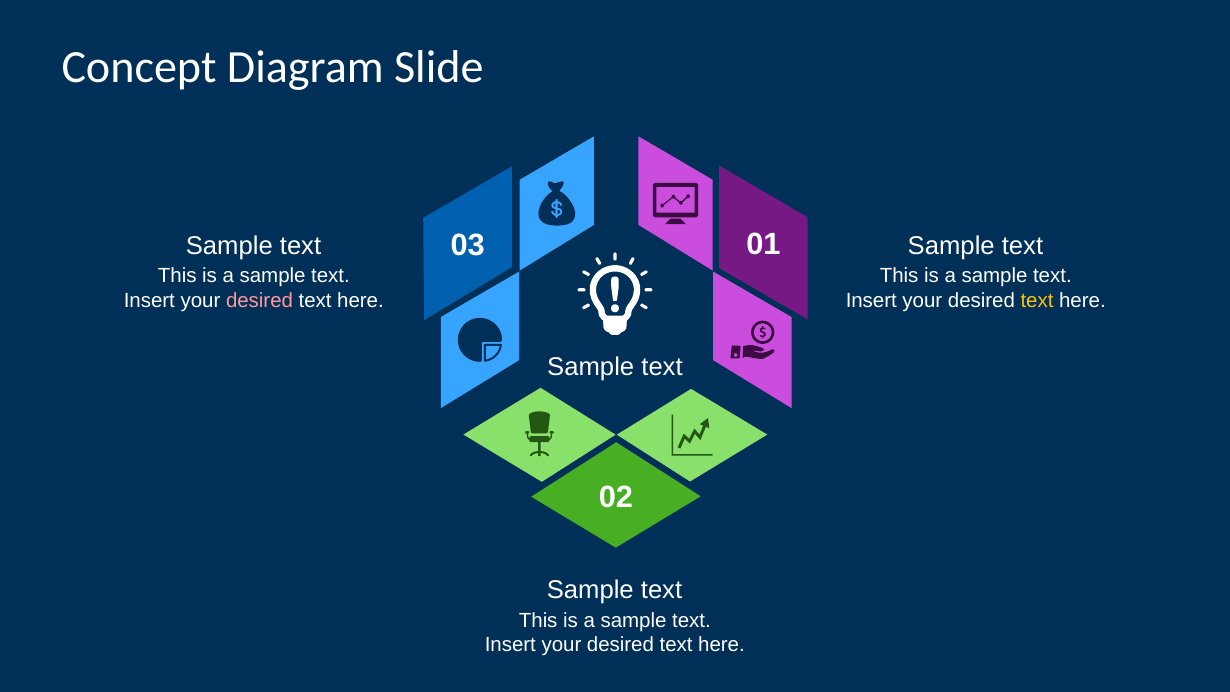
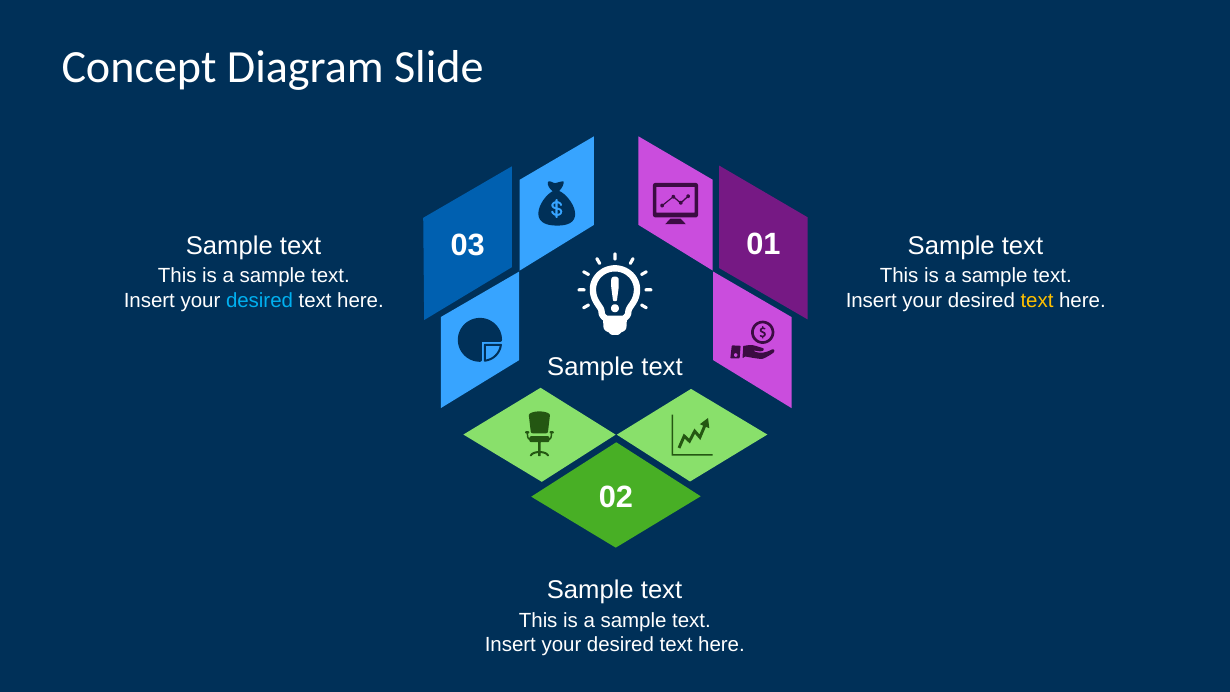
desired colour: pink -> light blue (260, 301)
